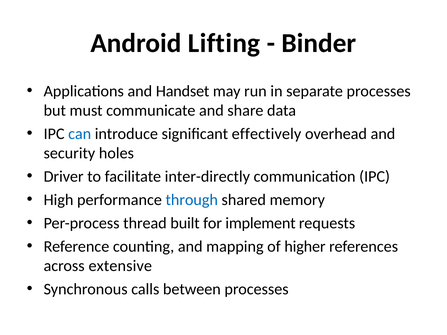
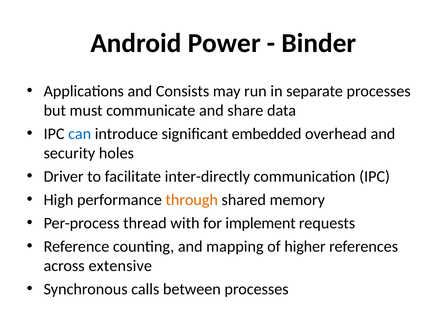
Lifting: Lifting -> Power (224, 43)
Handset: Handset -> Consists (183, 91)
effectively: effectively -> embedded (267, 134)
through colour: blue -> orange (192, 200)
built: built -> with (185, 223)
